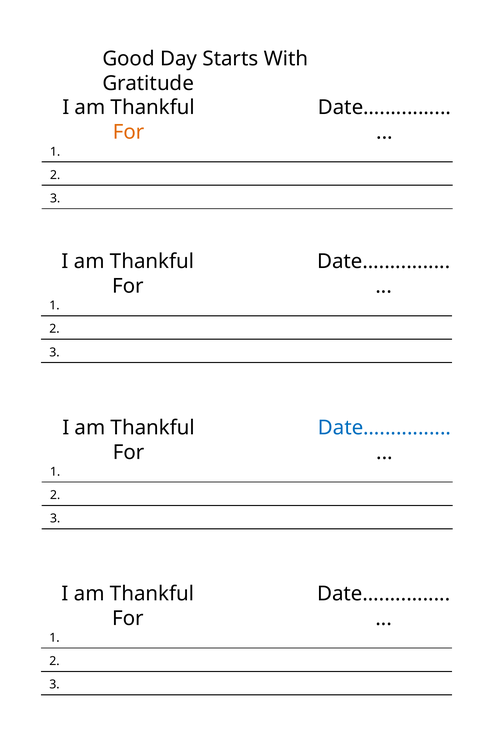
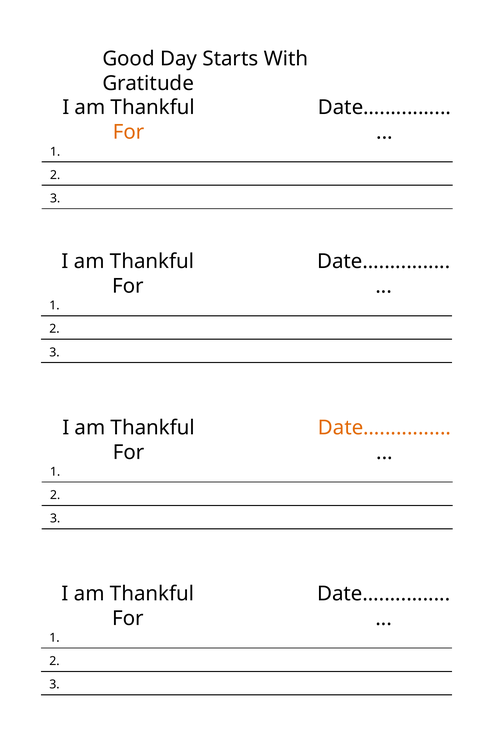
Date… colour: blue -> orange (384, 428)
